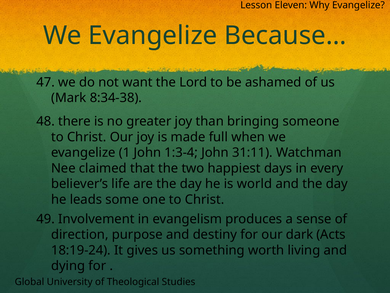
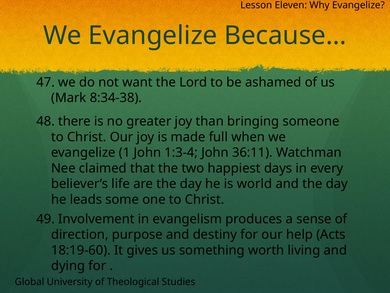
31:11: 31:11 -> 36:11 (252, 152)
dark: dark -> help (300, 234)
18:19-24: 18:19-24 -> 18:19-60 (81, 250)
